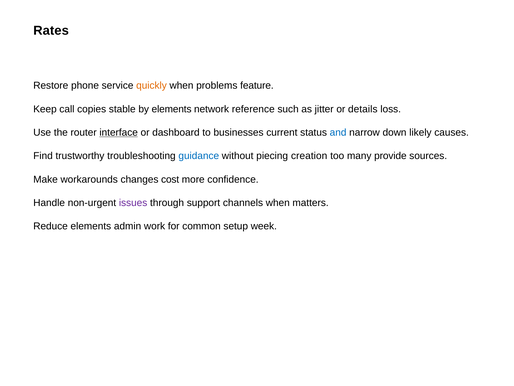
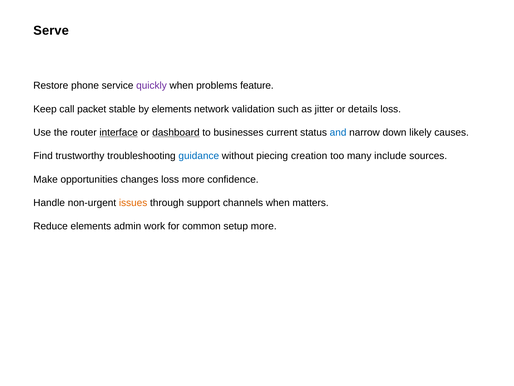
Rates: Rates -> Serve (51, 30)
quickly colour: orange -> purple (151, 86)
copies: copies -> packet (92, 109)
reference: reference -> validation (253, 109)
dashboard underline: none -> present (176, 132)
provide: provide -> include (390, 156)
workarounds: workarounds -> opportunities (89, 179)
changes cost: cost -> loss (170, 179)
issues colour: purple -> orange (133, 203)
setup week: week -> more (264, 226)
